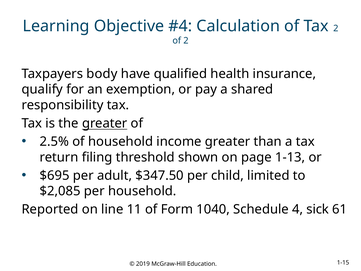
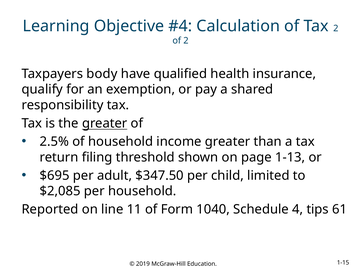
sick: sick -> tips (318, 209)
